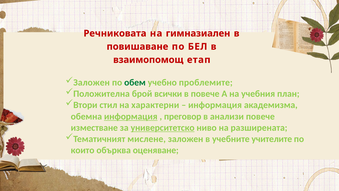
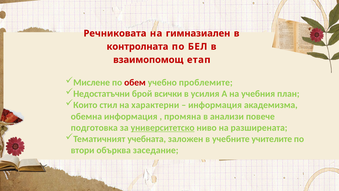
повишаване: повишаване -> контролната (137, 47)
Заложен: Заложен -> Мислене (92, 82)
обем colour: green -> red (135, 82)
Положителна: Положителна -> Недостатъчни (102, 94)
в повече: повече -> усилия (205, 94)
Втори: Втори -> Които (85, 105)
информация underline: present -> none (131, 116)
преговор: преговор -> промяна (183, 116)
изместване: изместване -> подготовка (94, 128)
мислене: мислене -> учебната (147, 139)
които: които -> втори (83, 150)
оценяване: оценяване -> заседание (156, 150)
